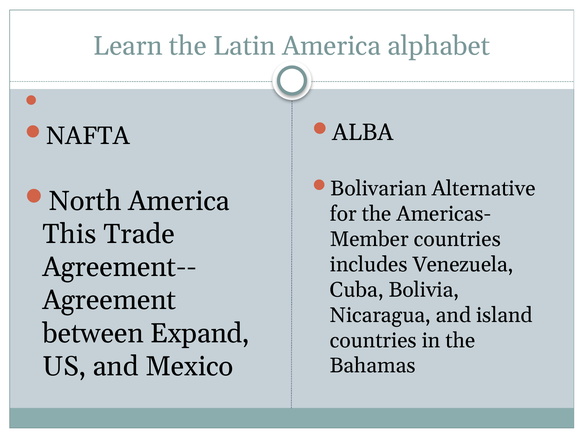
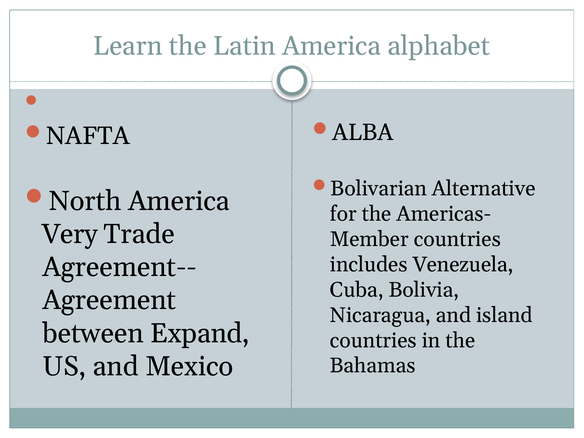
This: This -> Very (70, 234)
